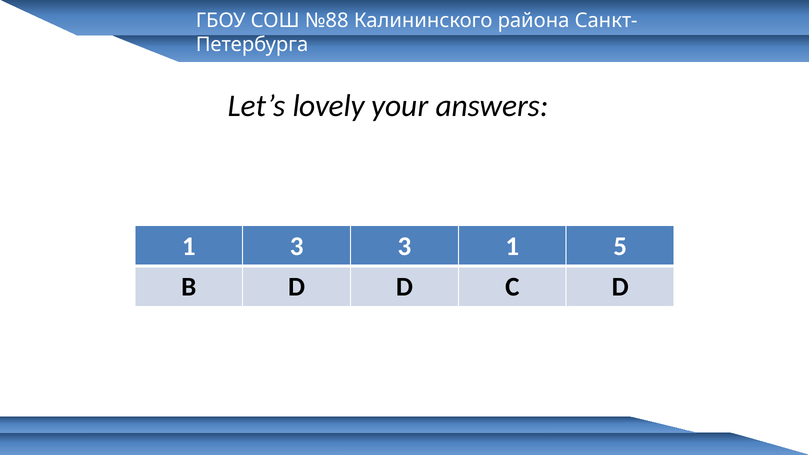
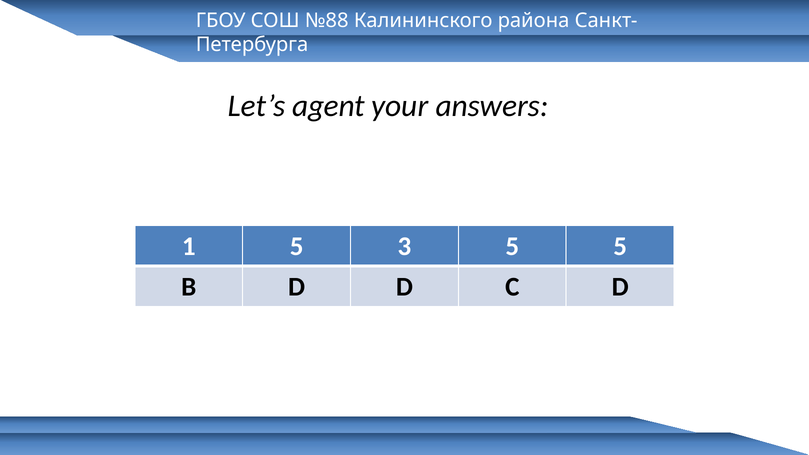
lovely: lovely -> agent (329, 106)
1 3: 3 -> 5 (297, 246)
3 1: 1 -> 5 (512, 246)
